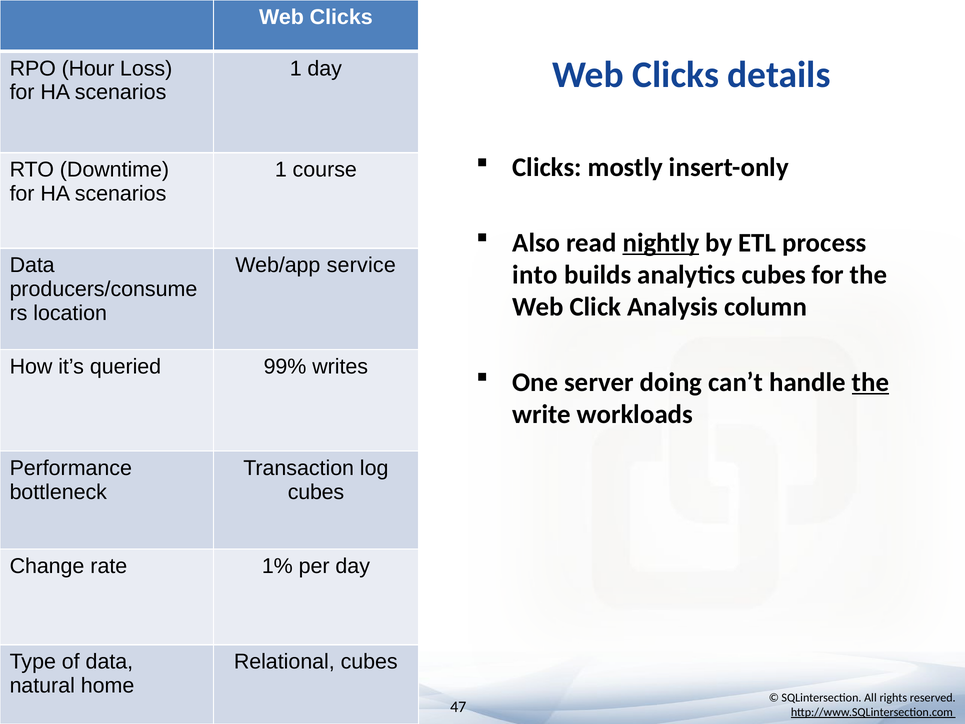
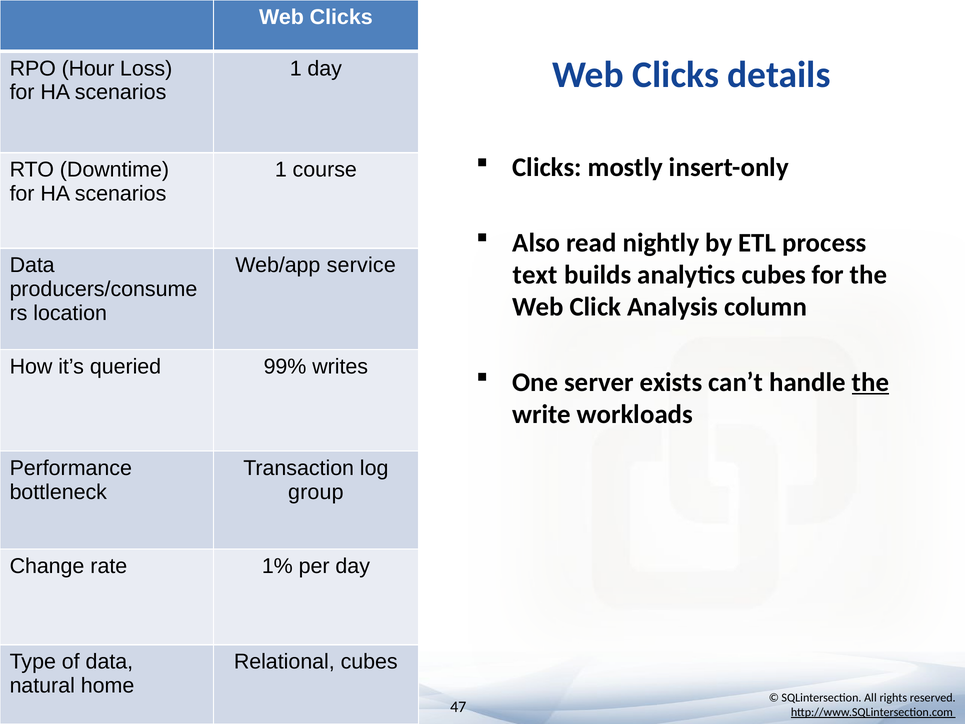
nightly underline: present -> none (661, 243)
into: into -> text (535, 275)
doing: doing -> exists (671, 382)
cubes: cubes -> group (316, 492)
